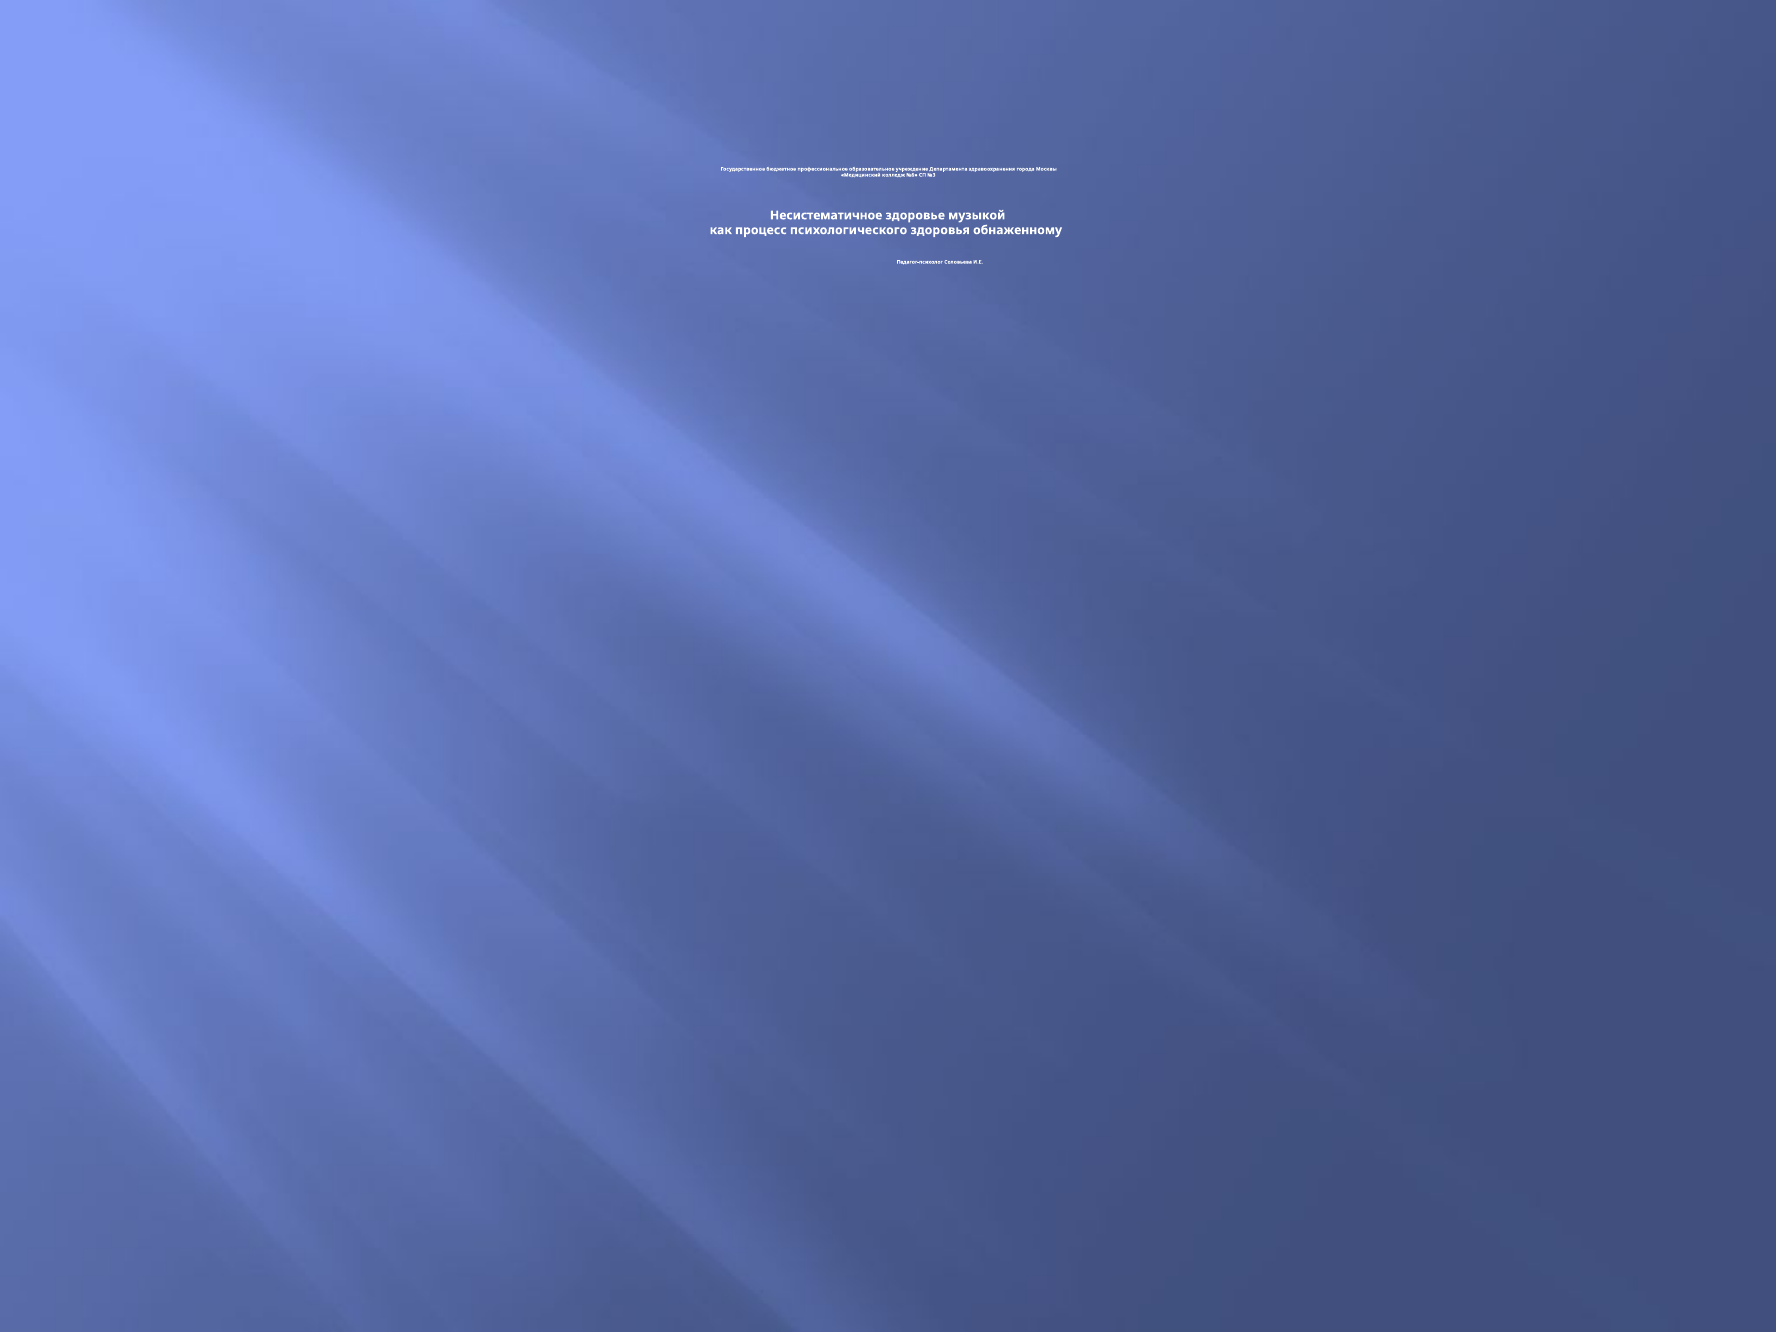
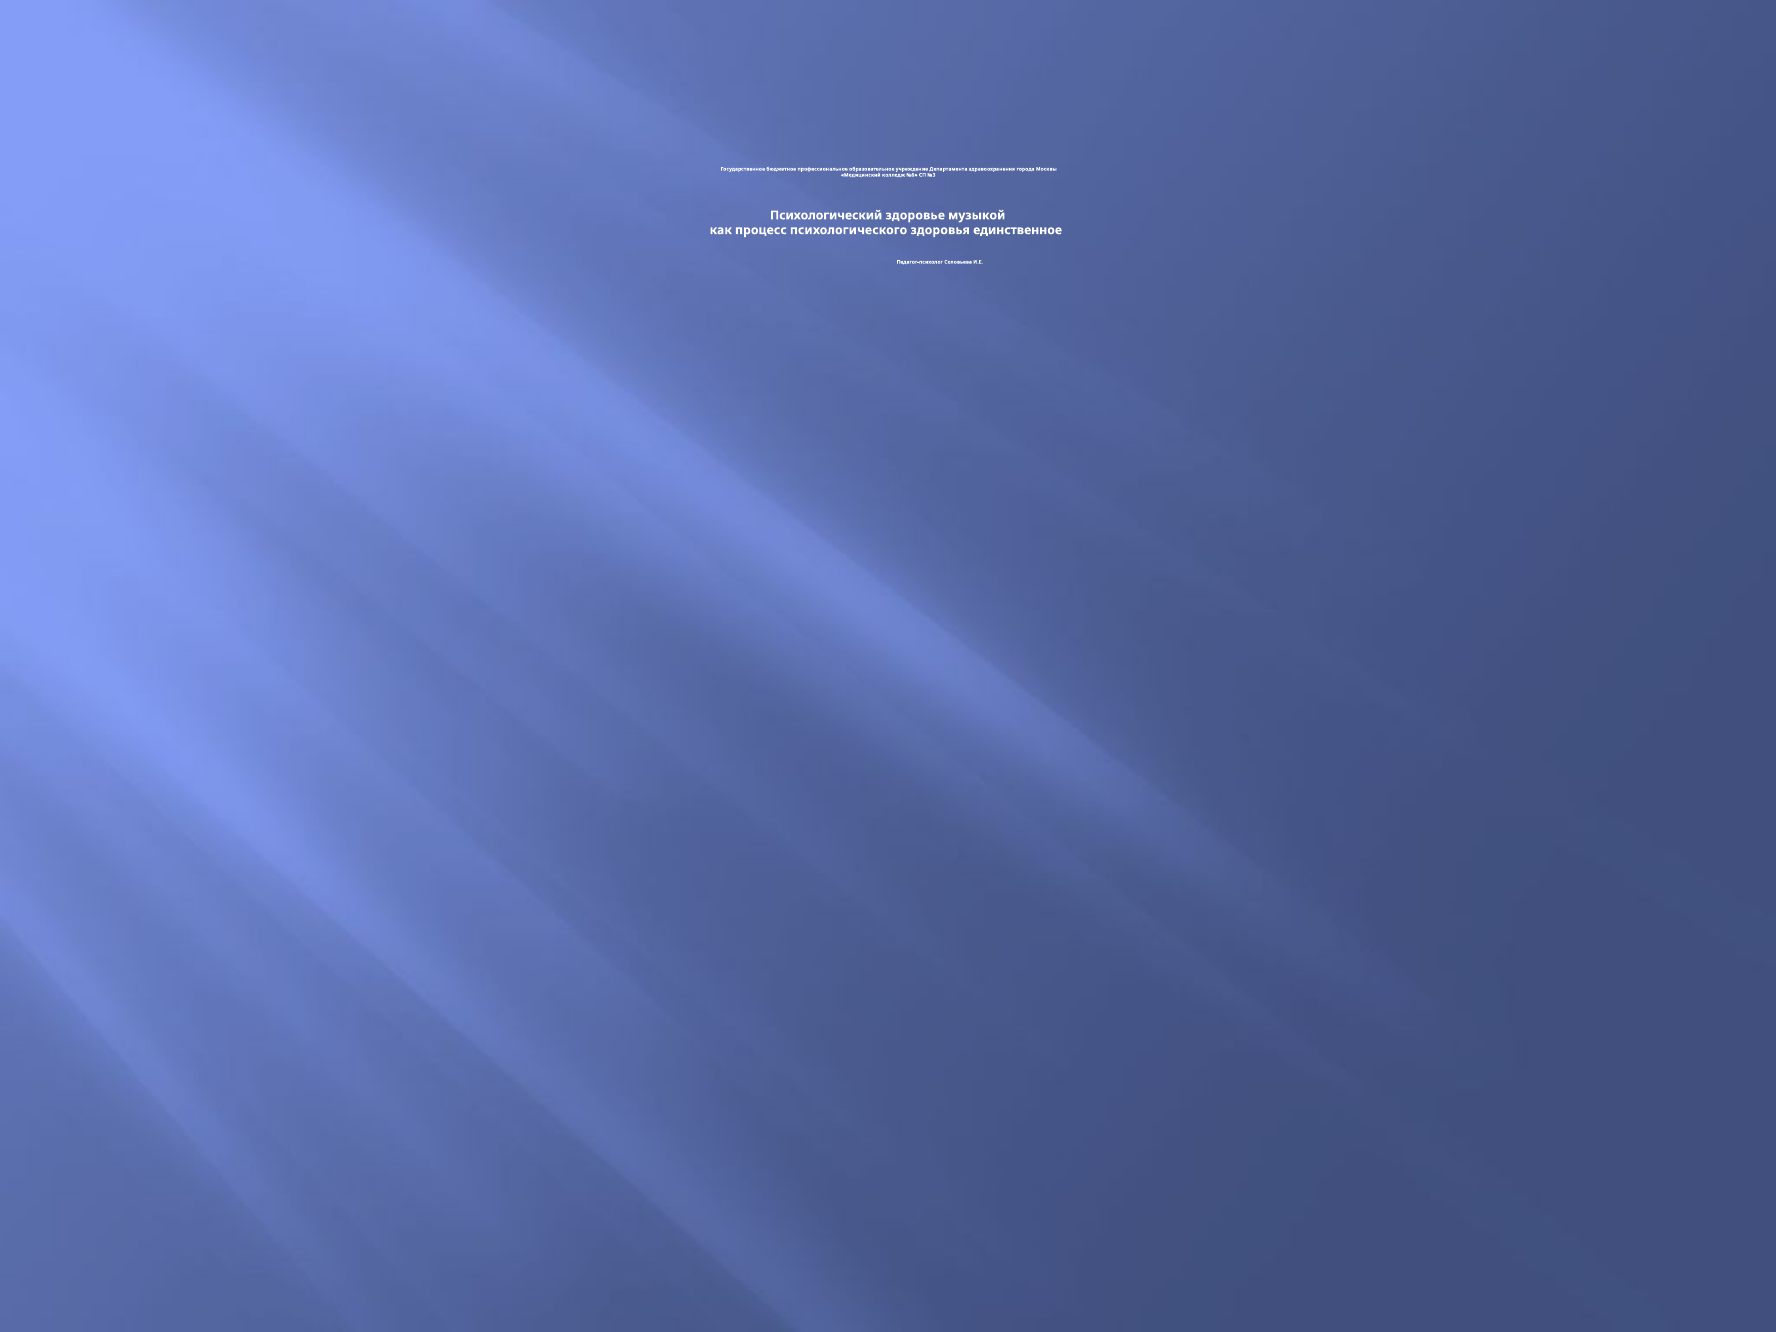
Несистематичное: Несистематичное -> Психологический (826, 215)
обнаженному: обнаженному -> единственное (1018, 230)
